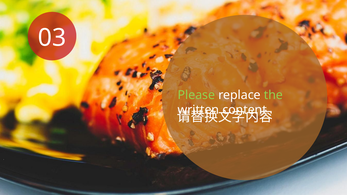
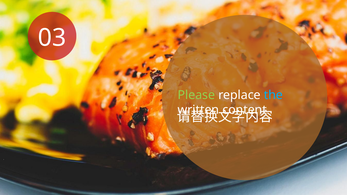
the colour: light green -> light blue (273, 95)
